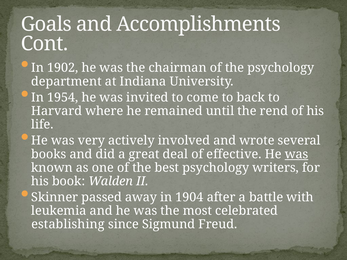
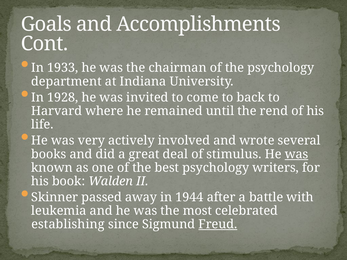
1902: 1902 -> 1933 (63, 68)
1954: 1954 -> 1928 (63, 98)
effective: effective -> stimulus (234, 154)
1904: 1904 -> 1944 (189, 197)
Freud underline: none -> present (218, 224)
